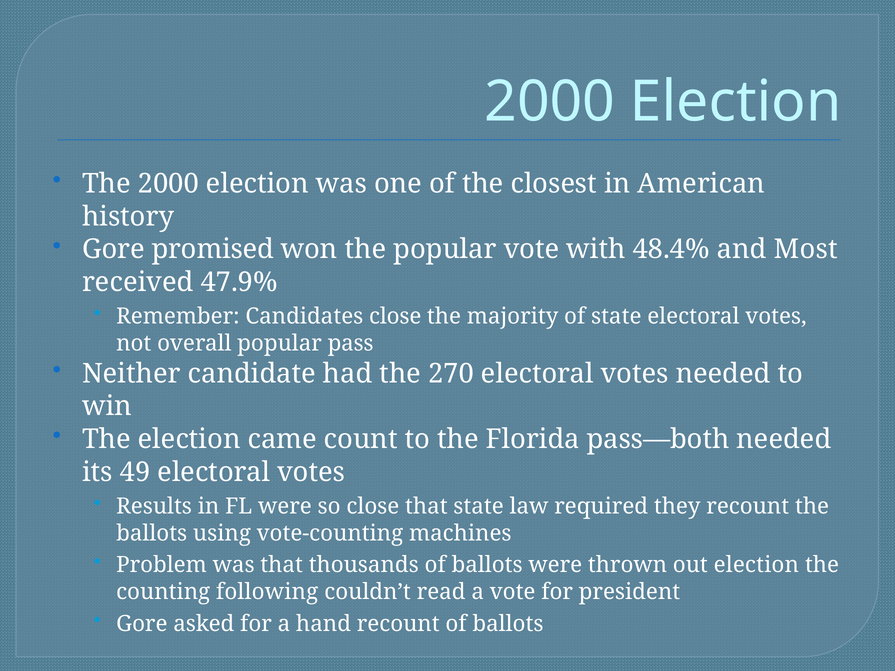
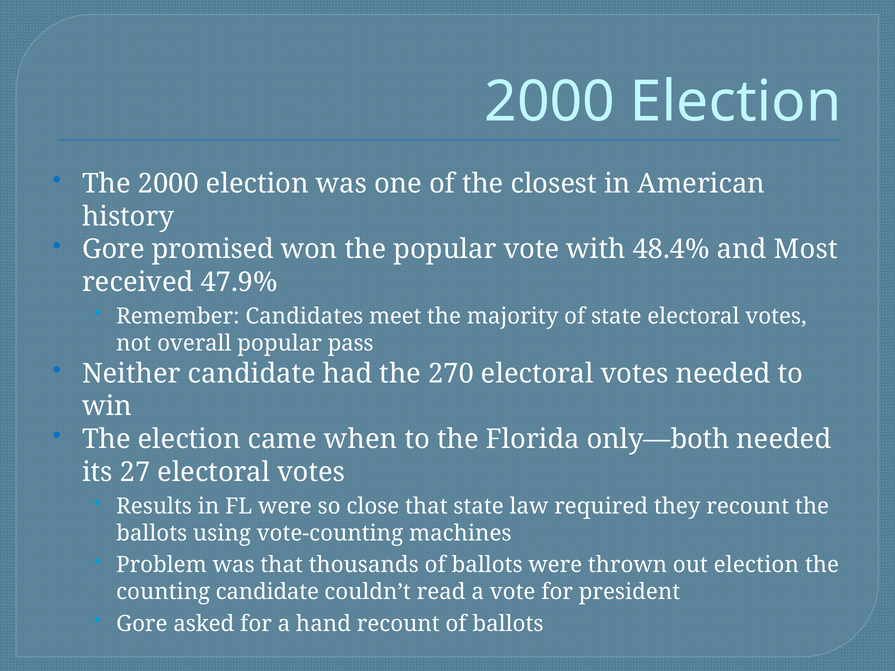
Candidates close: close -> meet (395, 317)
count: count -> when (361, 439)
pass—both: pass—both -> only—both (658, 439)
49: 49 -> 27 (135, 472)
counting following: following -> candidate (267, 592)
